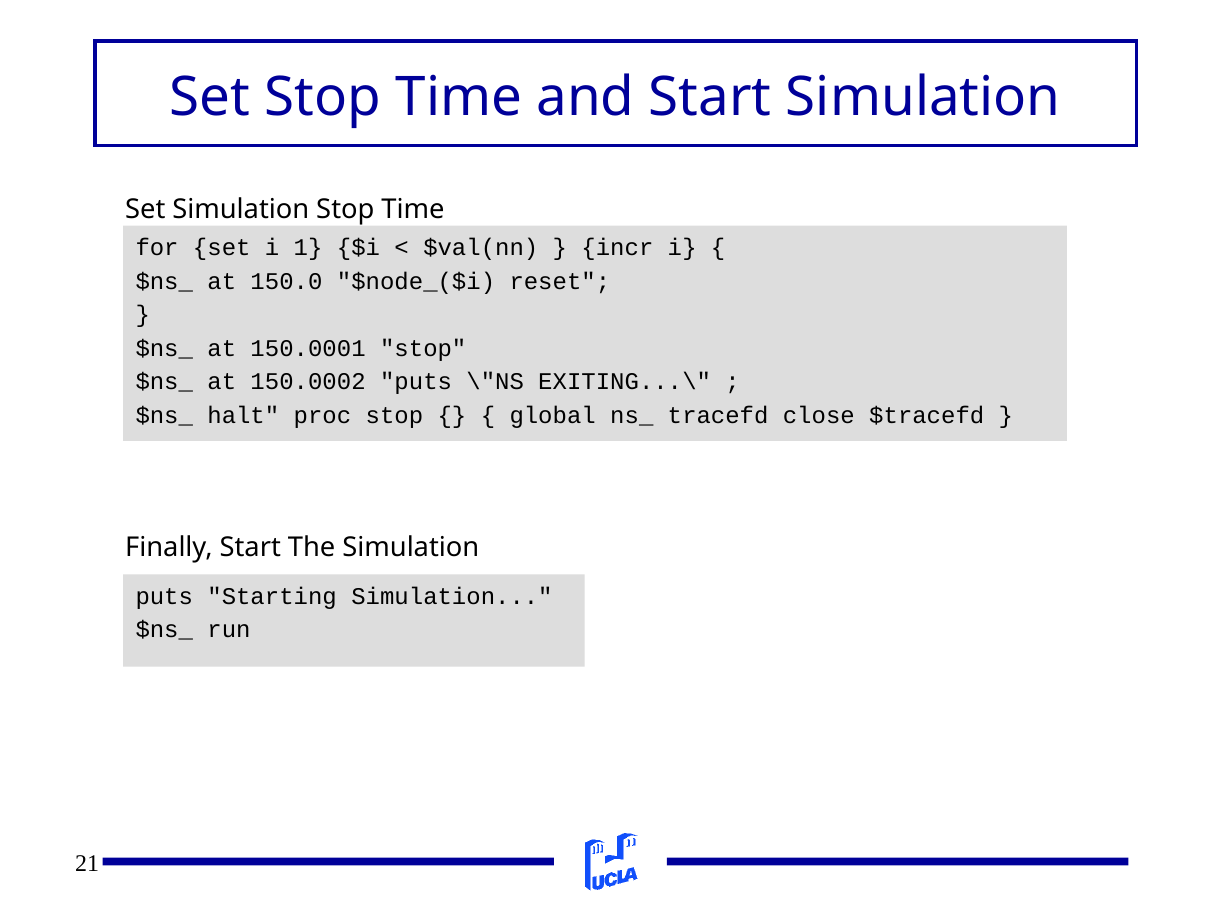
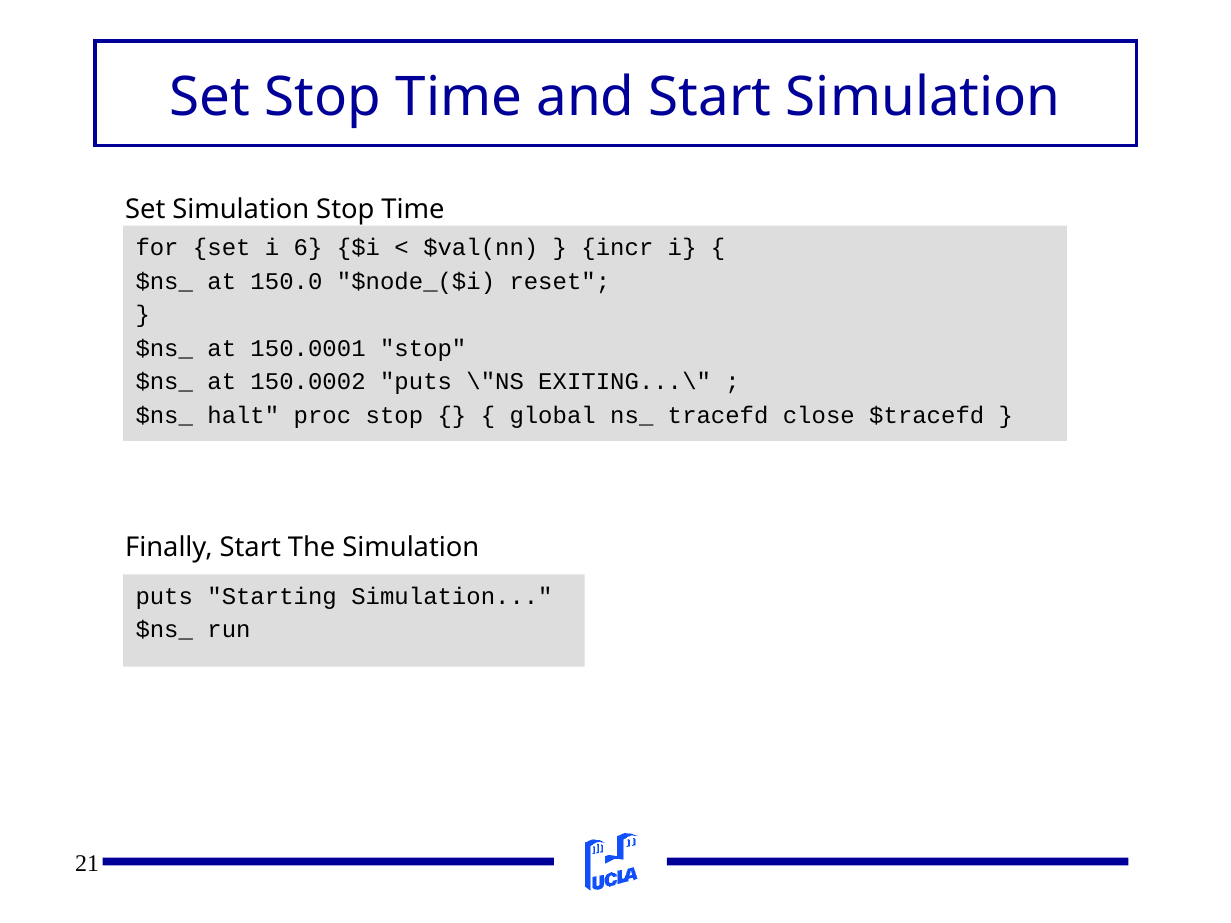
1: 1 -> 6 (308, 248)
